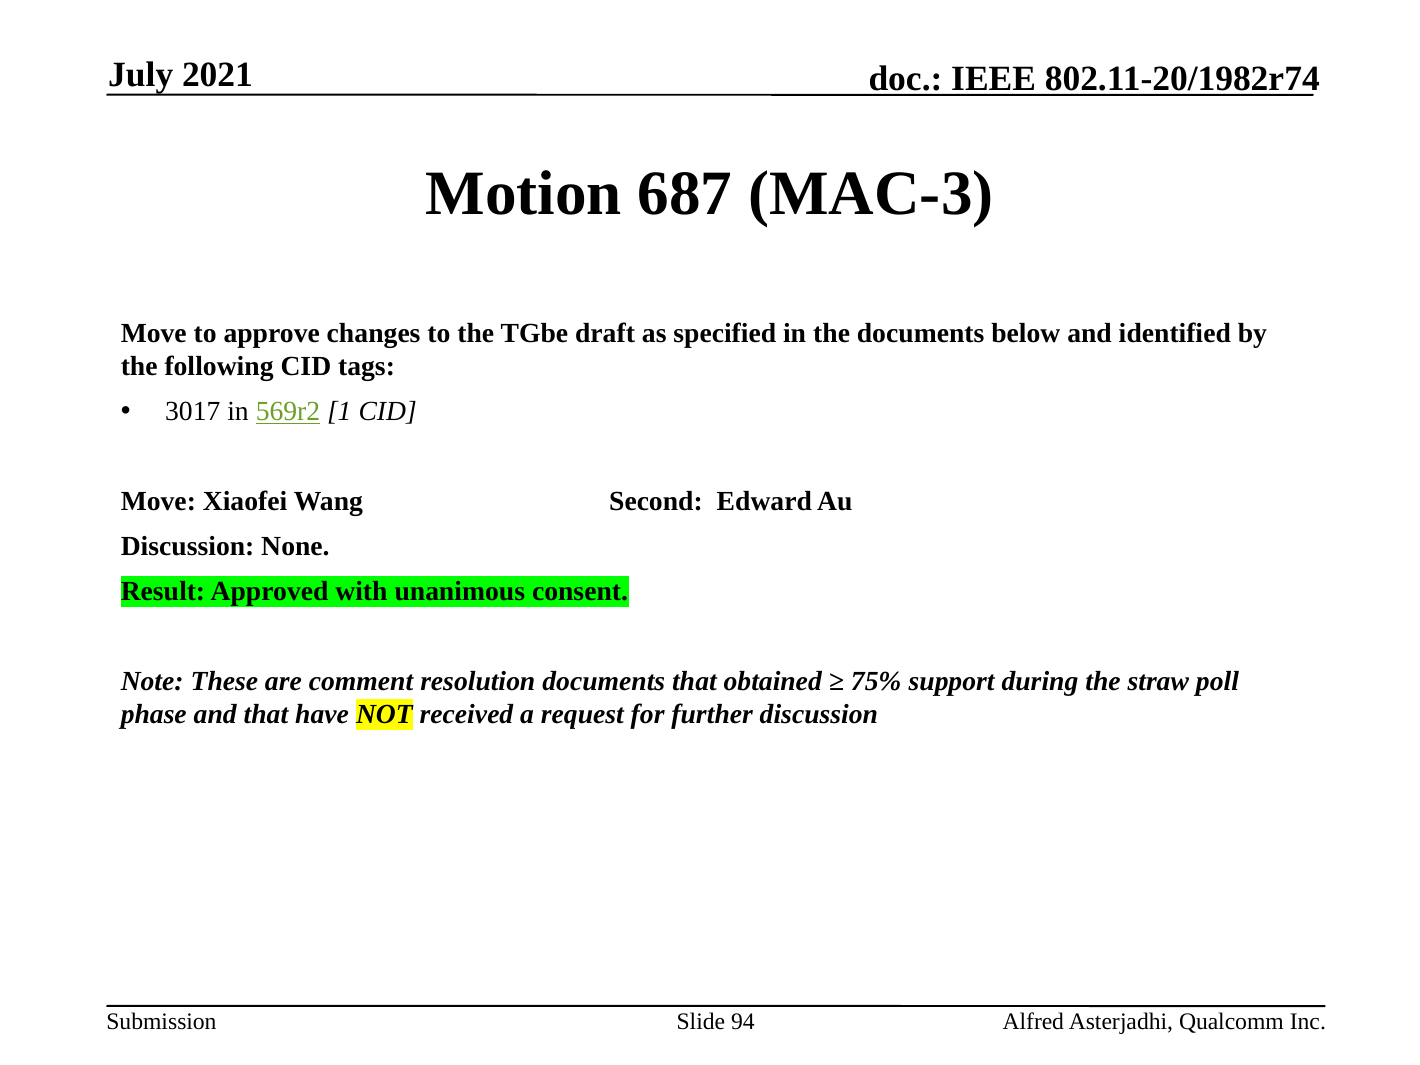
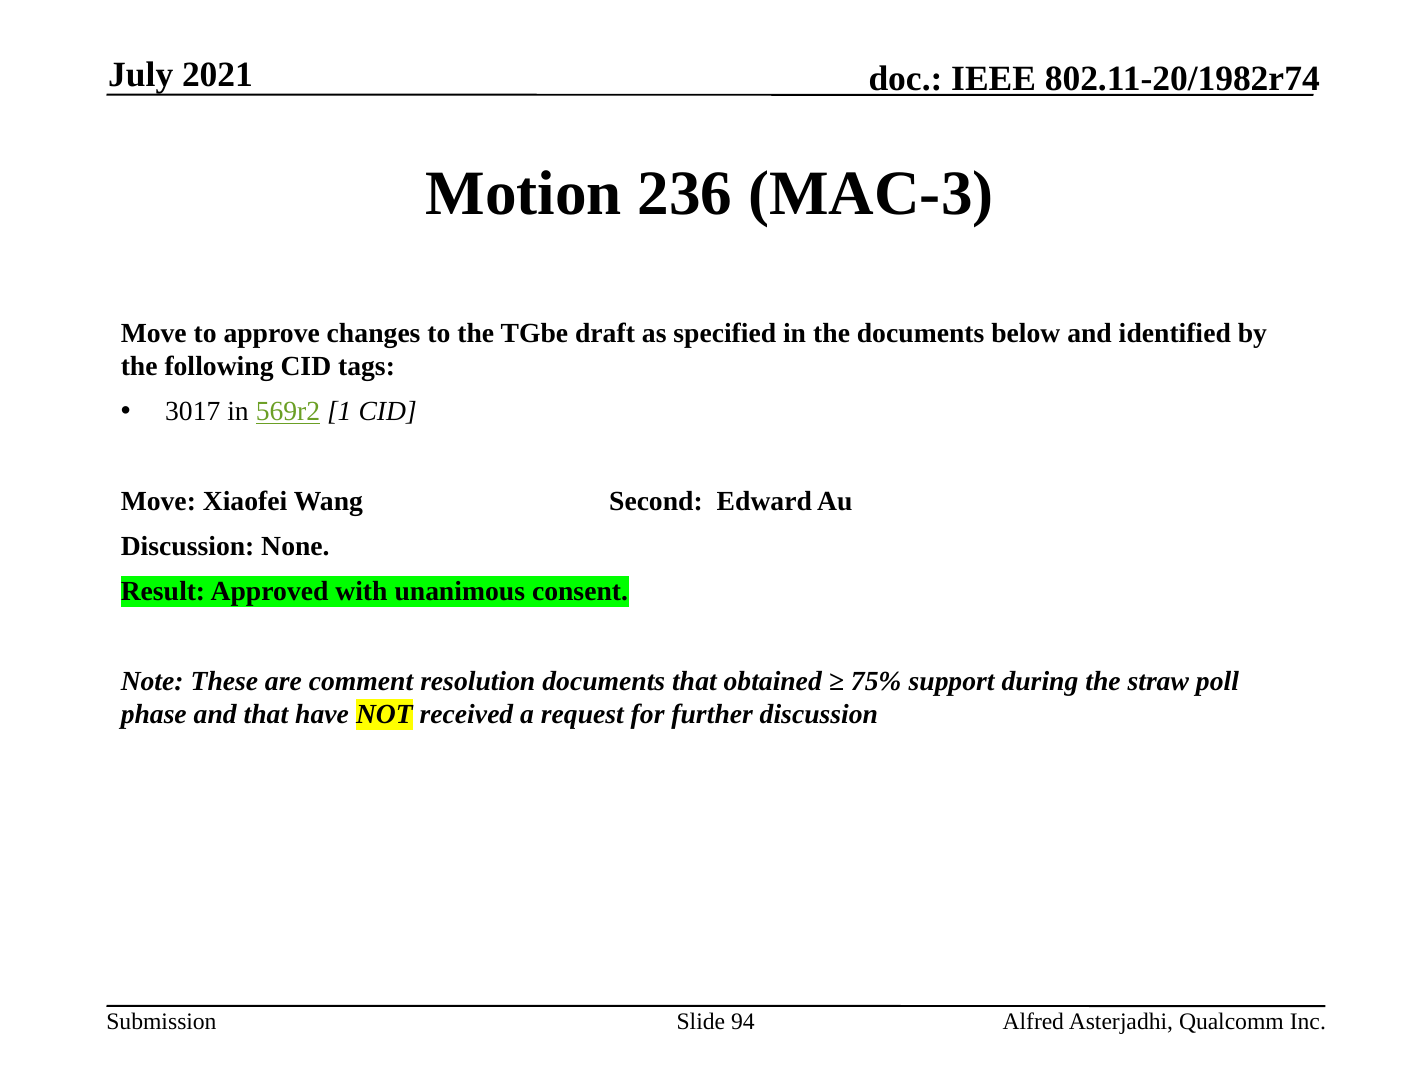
687: 687 -> 236 (685, 194)
